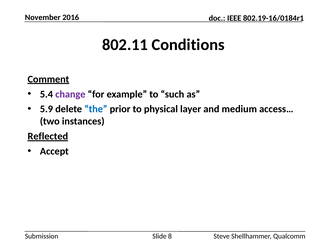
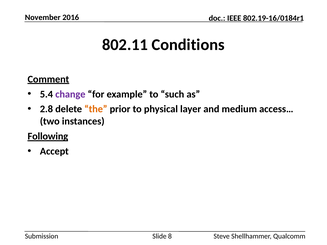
5.9: 5.9 -> 2.8 (46, 109)
the colour: blue -> orange (96, 109)
Reflected: Reflected -> Following (48, 136)
